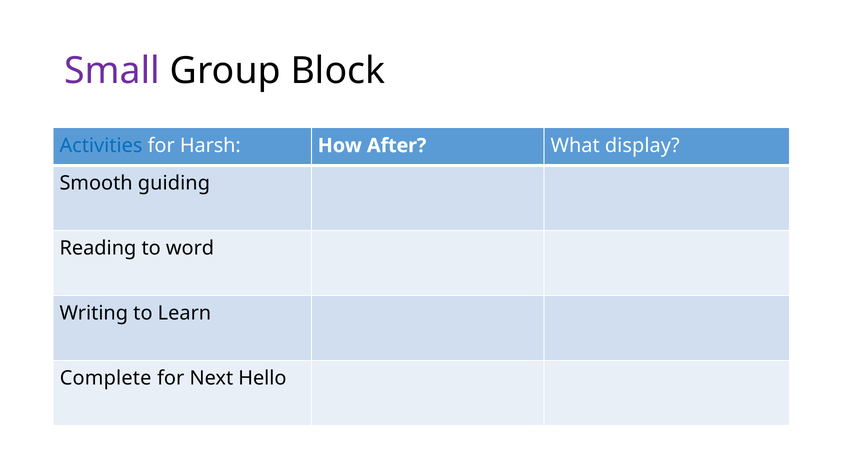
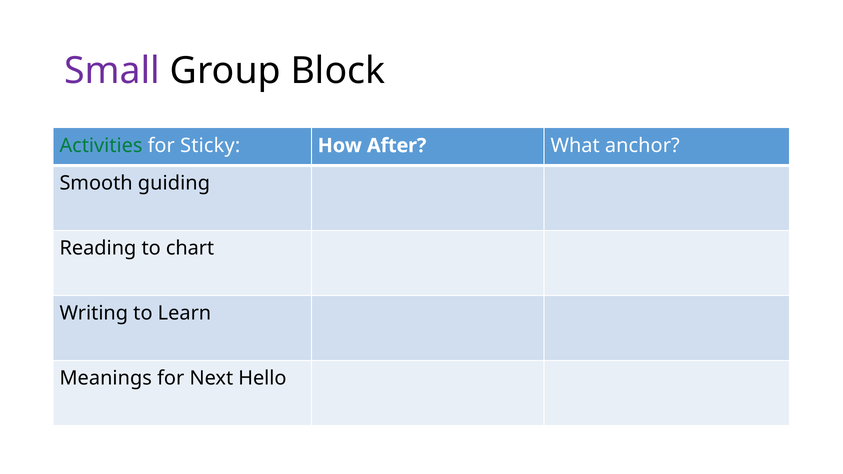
Activities colour: blue -> green (101, 146)
Harsh: Harsh -> Sticky (210, 146)
display: display -> anchor (642, 146)
word: word -> chart (190, 248)
Complete: Complete -> Meanings (106, 378)
